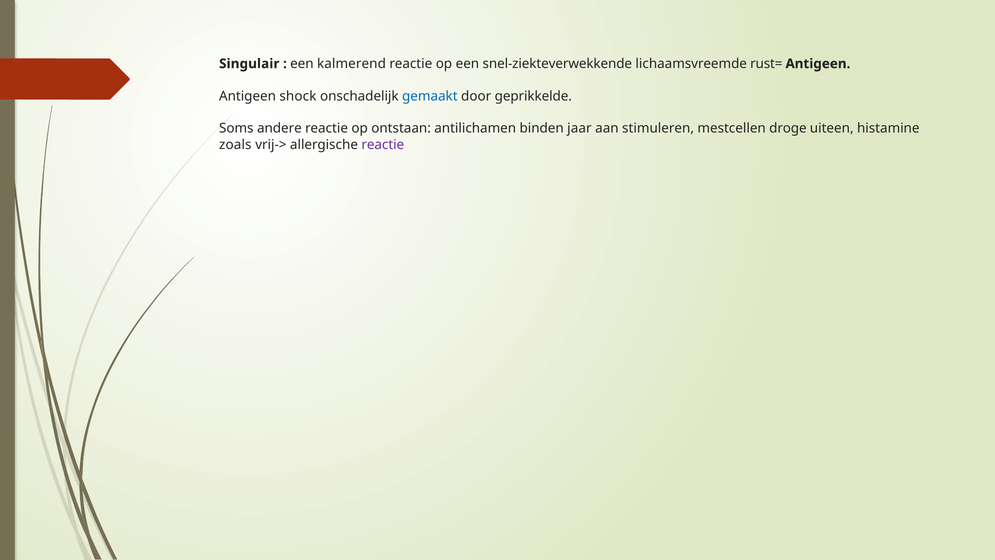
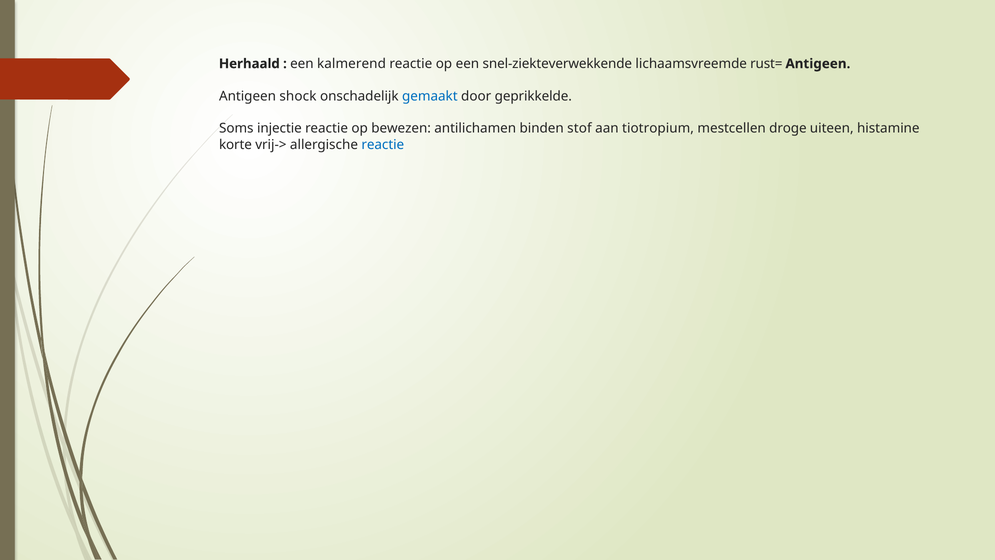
Singulair: Singulair -> Herhaald (249, 64)
andere: andere -> injectie (279, 128)
ontstaan: ontstaan -> bewezen (401, 128)
jaar: jaar -> stof (579, 128)
stimuleren: stimuleren -> tiotropium (658, 128)
zoals: zoals -> korte (235, 145)
reactie colour: purple -> blue (383, 145)
